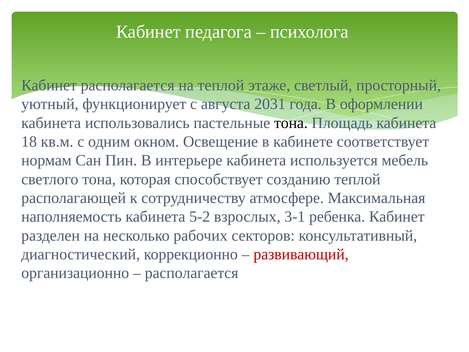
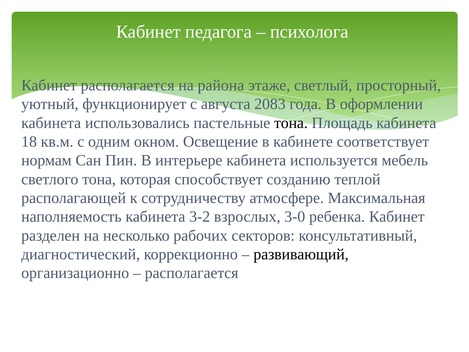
на теплой: теплой -> района (221, 85)
2031: 2031 -> 2083 (270, 104)
5-2: 5-2 -> 3-2 (200, 217)
3-1: 3-1 -> 3-0 (295, 217)
развивающий colour: red -> black (301, 254)
